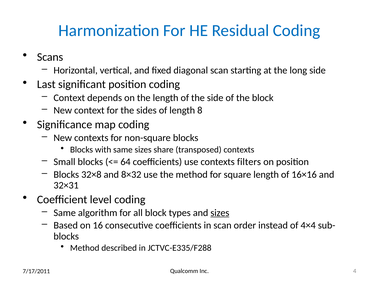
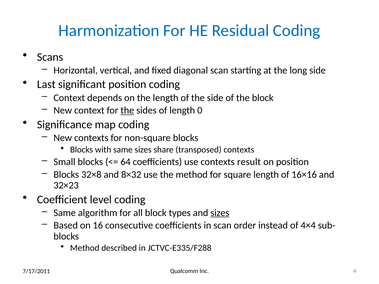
the underline: none -> present (127, 110)
8: 8 -> 0 (200, 110)
filters: filters -> result (249, 162)
32×31: 32×31 -> 32×23 (66, 185)
